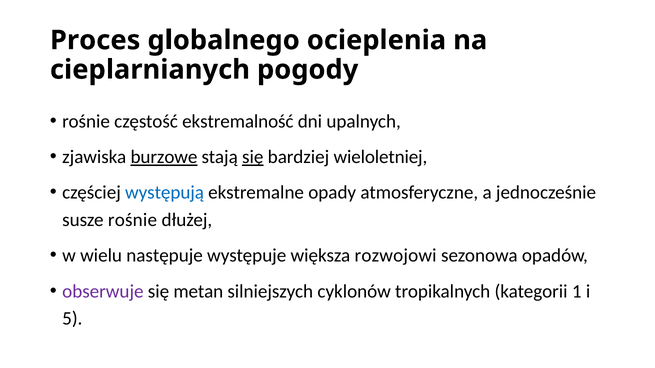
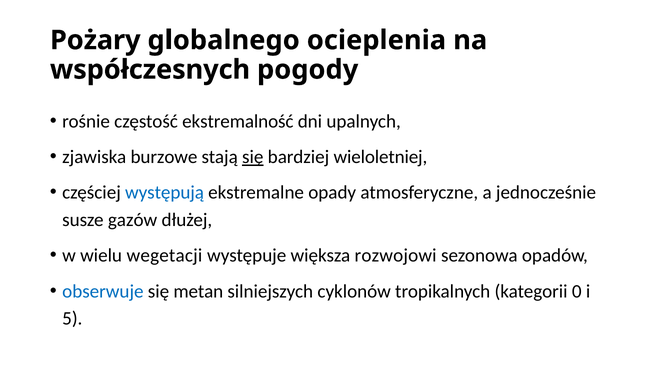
Proces: Proces -> Pożary (95, 40)
cieplarnianych: cieplarnianych -> współczesnych (150, 70)
burzowe underline: present -> none (164, 157)
susze rośnie: rośnie -> gazów (133, 220)
następuje: następuje -> wegetacji (164, 256)
obserwuje colour: purple -> blue (103, 292)
1: 1 -> 0 (577, 292)
